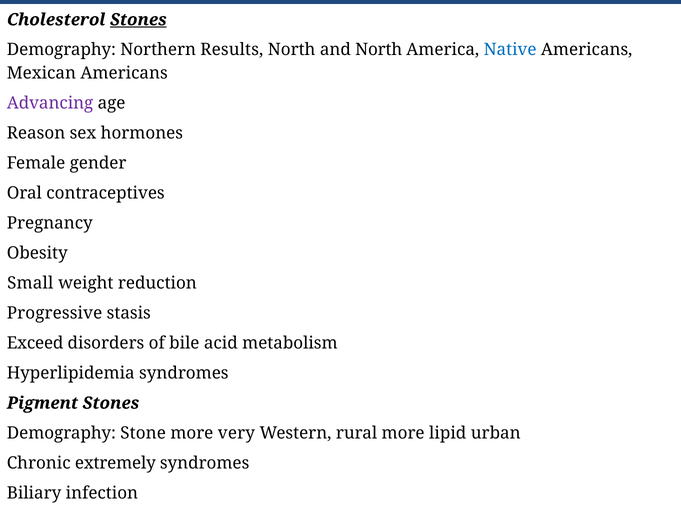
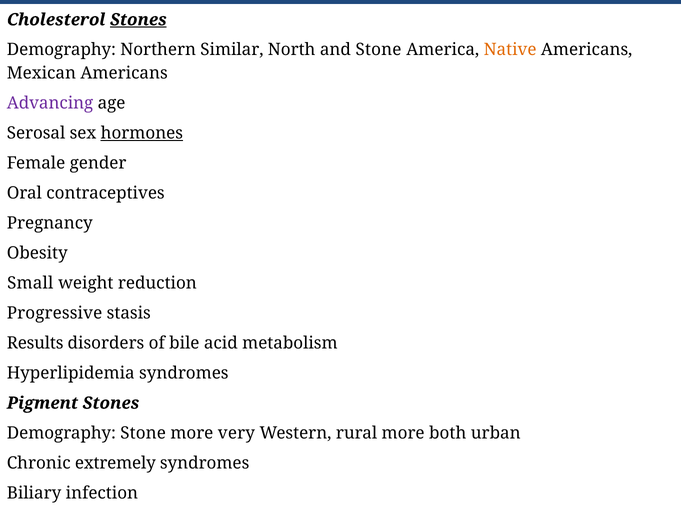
Results: Results -> Similar (232, 50)
and North: North -> Stone (379, 50)
Native colour: blue -> orange (510, 50)
Reason: Reason -> Serosal (36, 133)
hormones underline: none -> present (142, 133)
Exceed: Exceed -> Results (35, 343)
lipid: lipid -> both (448, 433)
